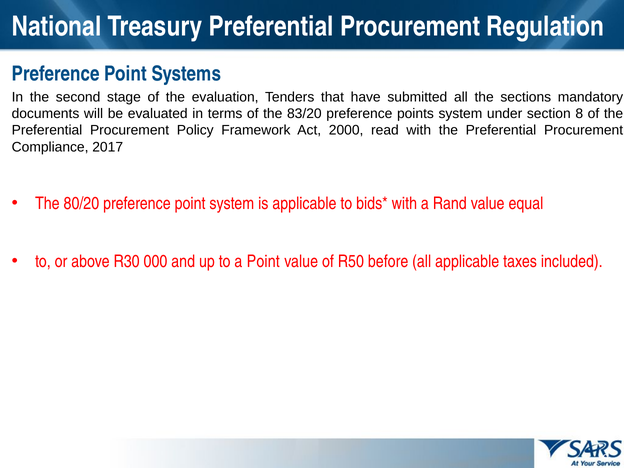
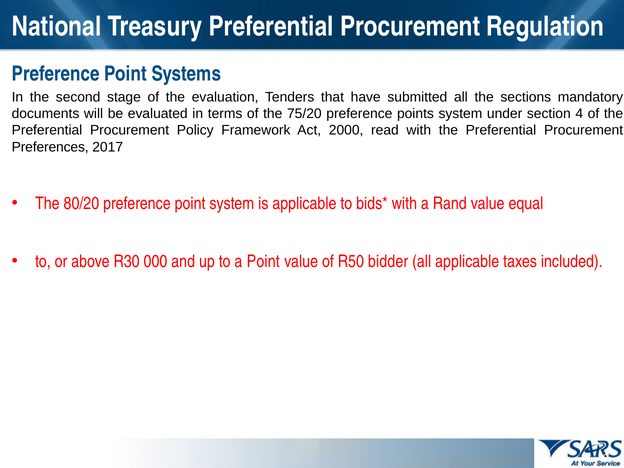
83/20: 83/20 -> 75/20 (304, 114)
8: 8 -> 4 (579, 114)
Compliance: Compliance -> Preferences (50, 147)
before: before -> bidder (388, 262)
